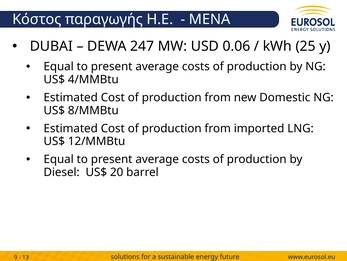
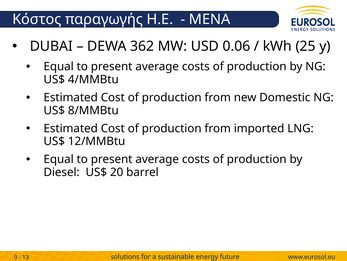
247: 247 -> 362 (142, 46)
